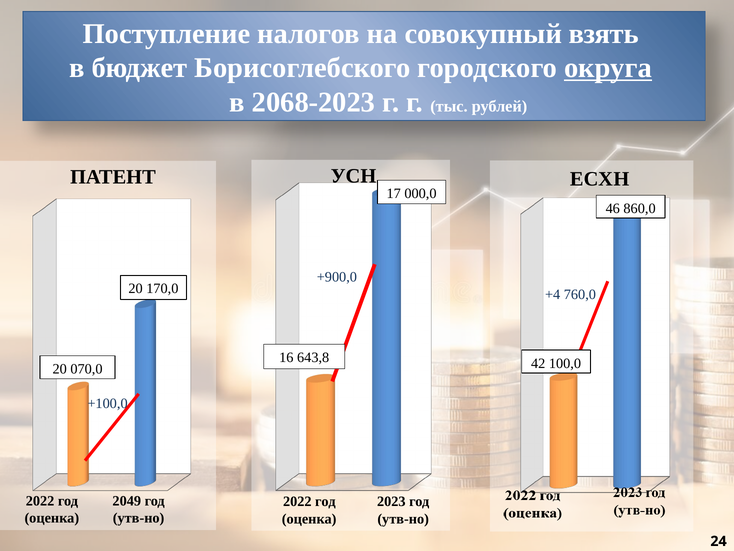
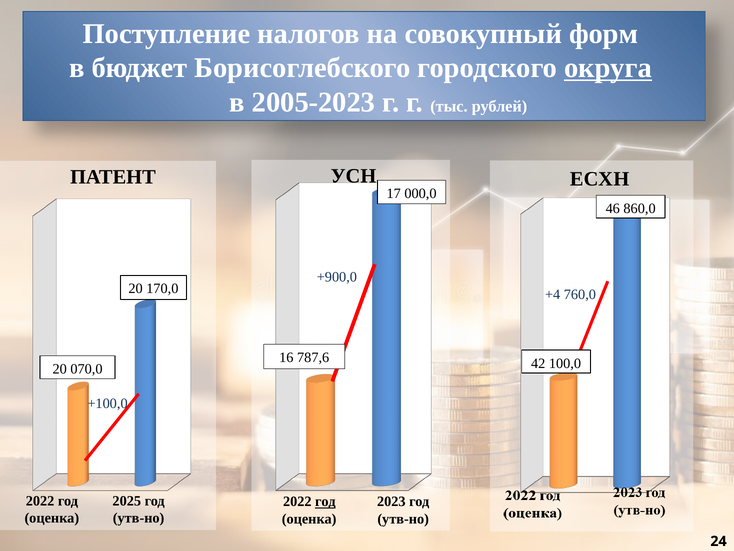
взять: взять -> форм (604, 34)
2068-2023: 2068-2023 -> 2005-2023 (314, 102)
643,8: 643,8 -> 787,6 (313, 357)
2049: 2049 -> 2025 (127, 501)
год underline: none -> present (325, 501)
